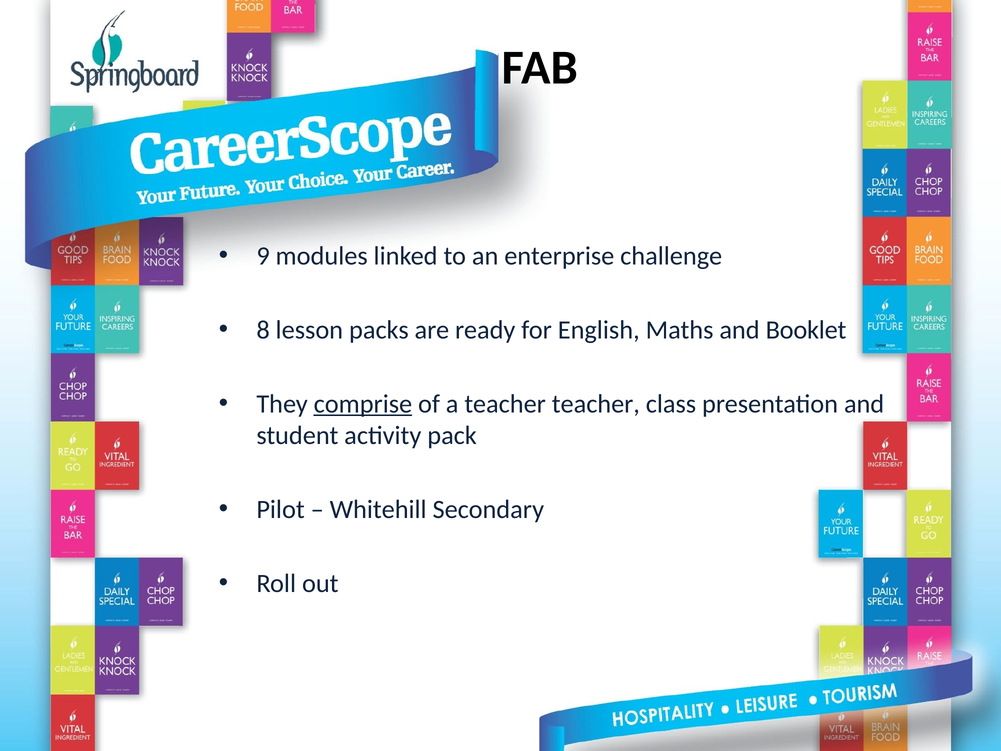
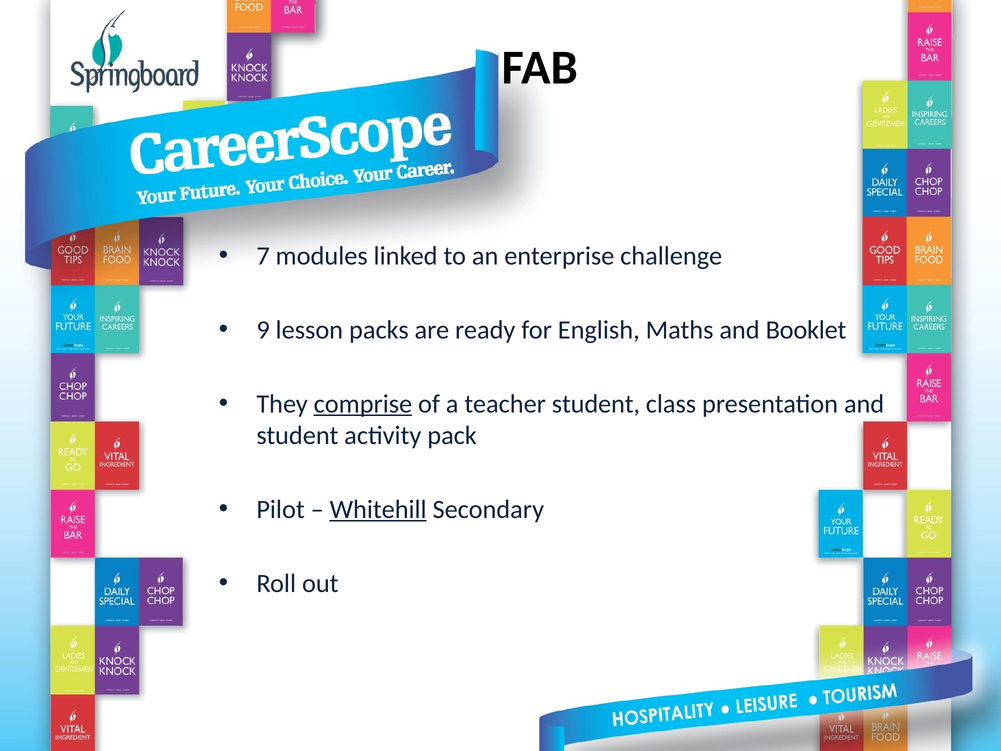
9: 9 -> 7 (263, 256)
8: 8 -> 9 (263, 330)
teacher teacher: teacher -> student (596, 404)
Whitehill underline: none -> present (378, 509)
